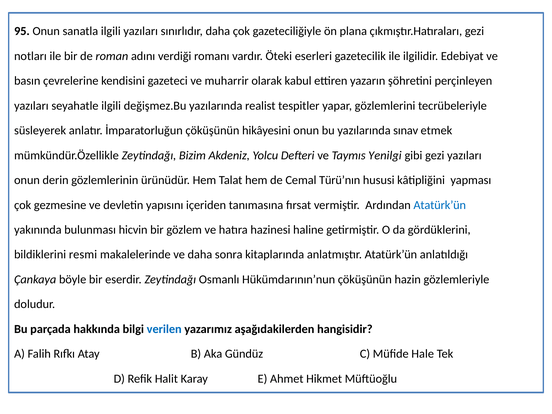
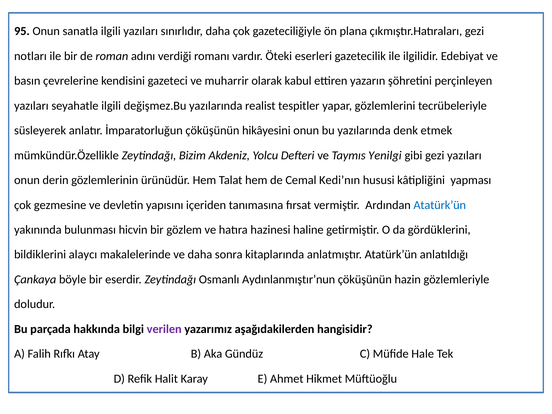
sınav: sınav -> denk (406, 131)
Türü’nın: Türü’nın -> Kedi’nın (340, 180)
resmi: resmi -> alaycı (83, 255)
Hükümdarının’nun: Hükümdarının’nun -> Aydınlanmıştır’nun (289, 279)
verilen colour: blue -> purple (164, 329)
